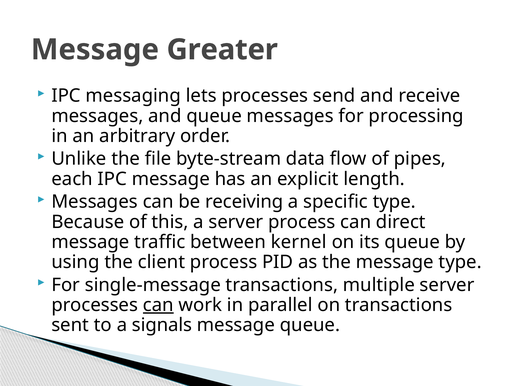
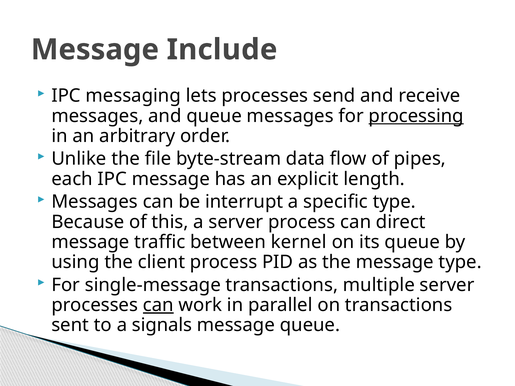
Greater: Greater -> Include (222, 50)
processing underline: none -> present (416, 116)
receiving: receiving -> interrupt (244, 202)
